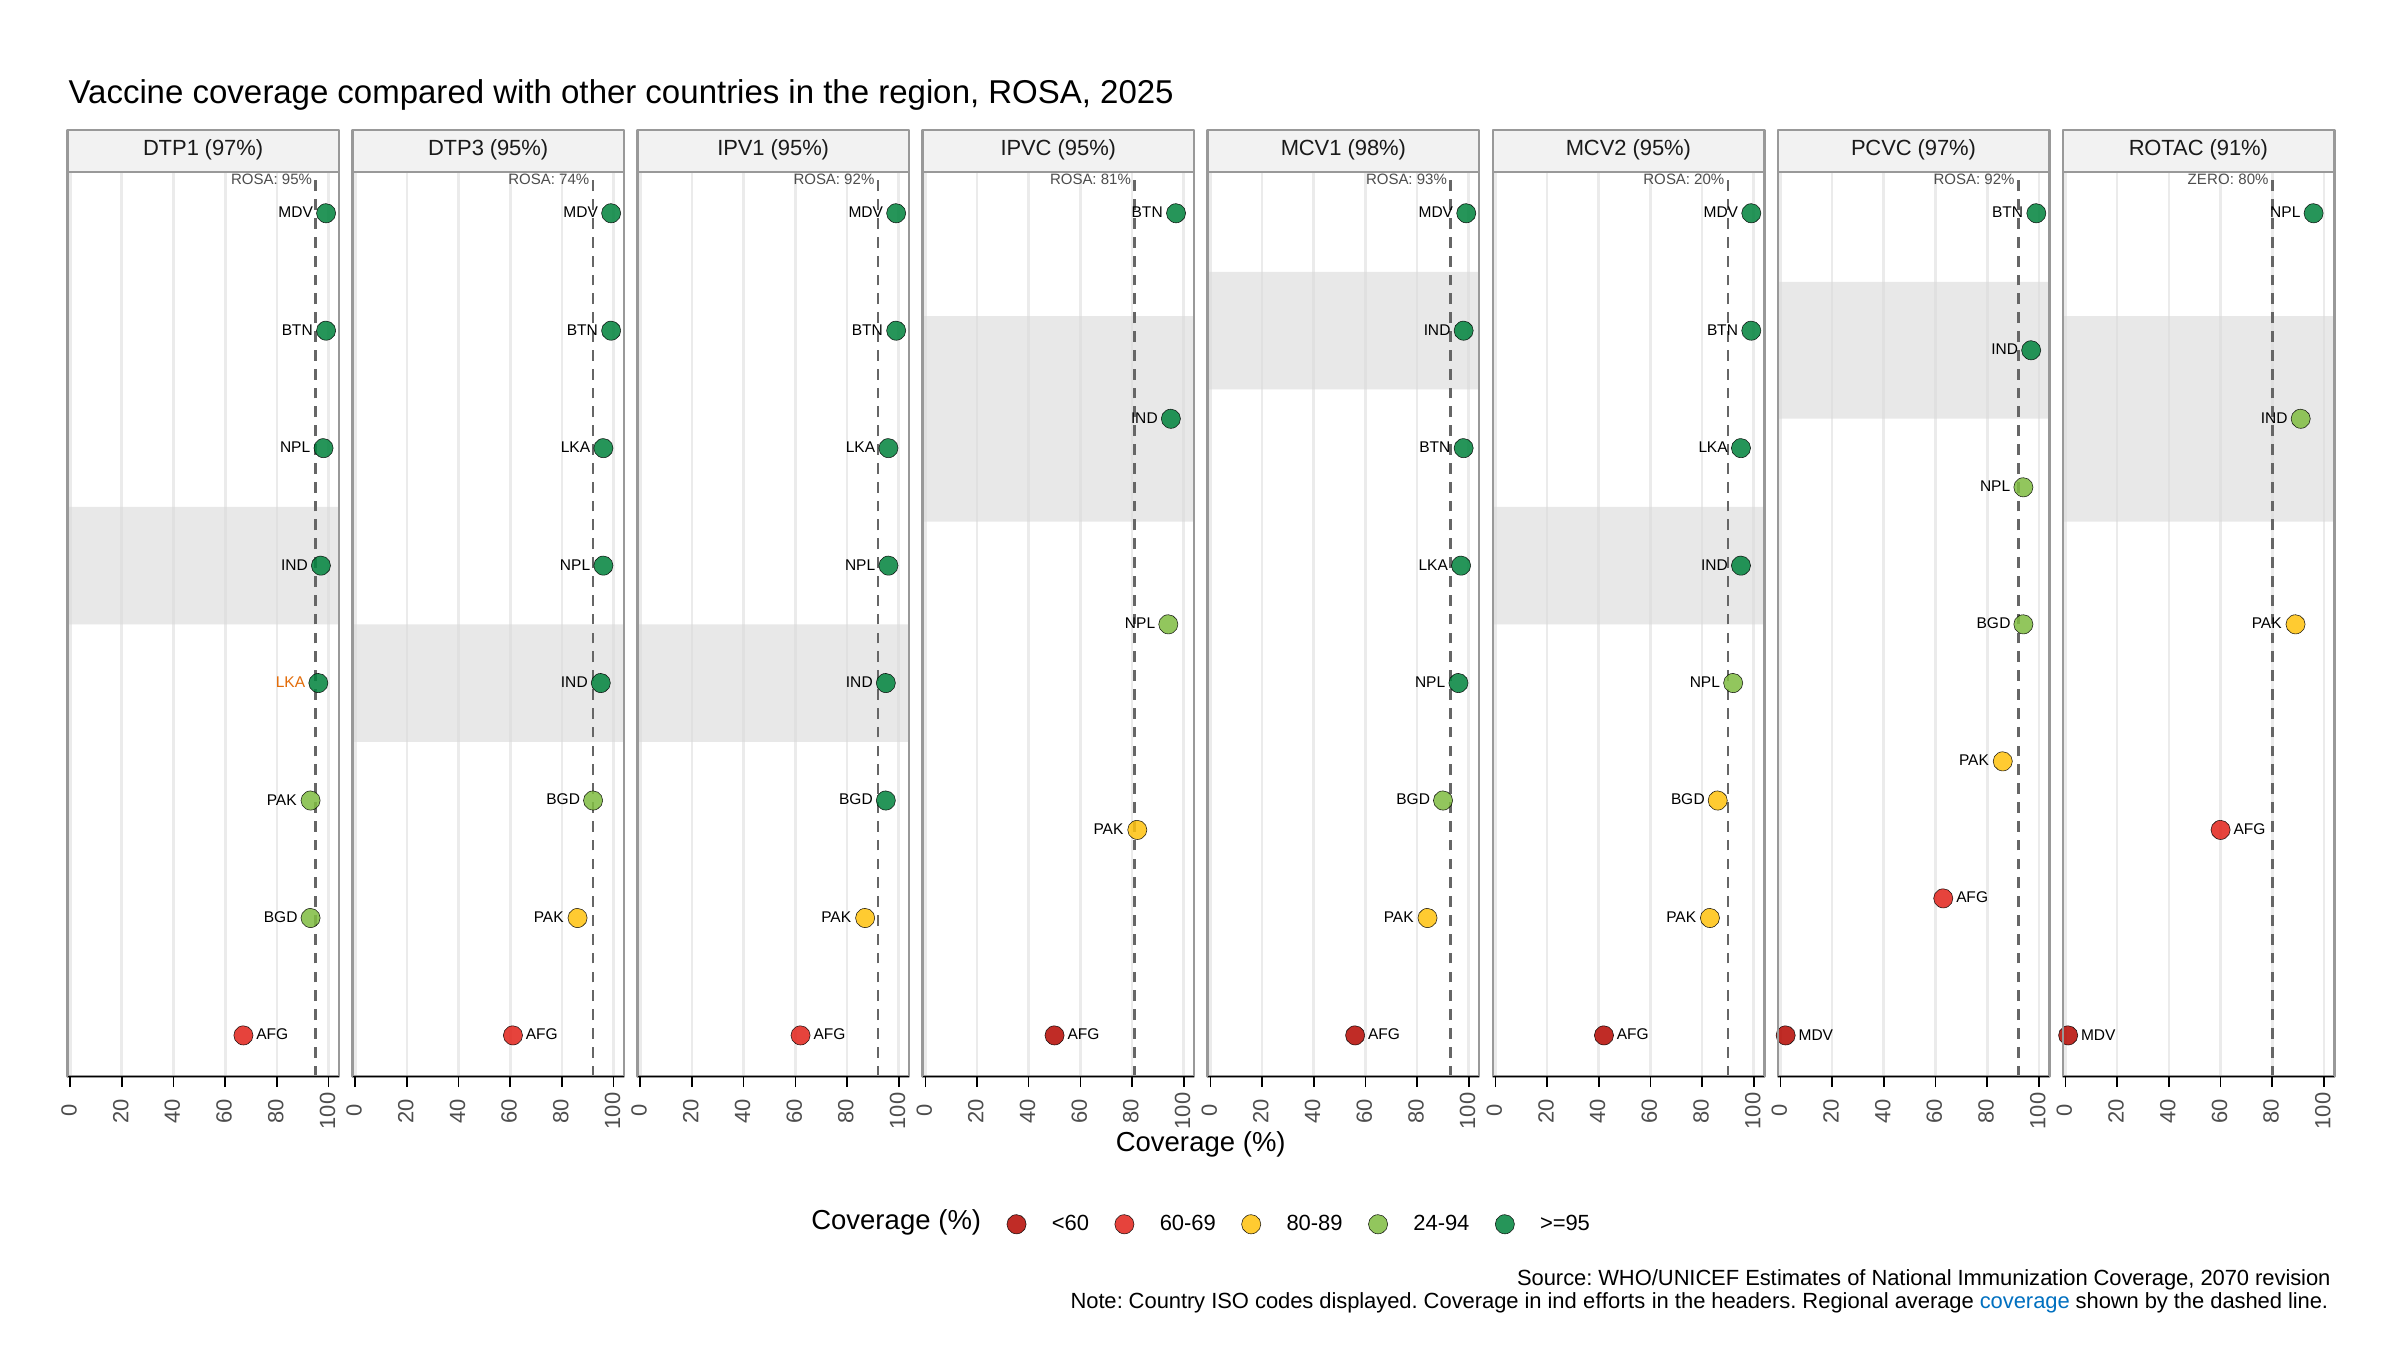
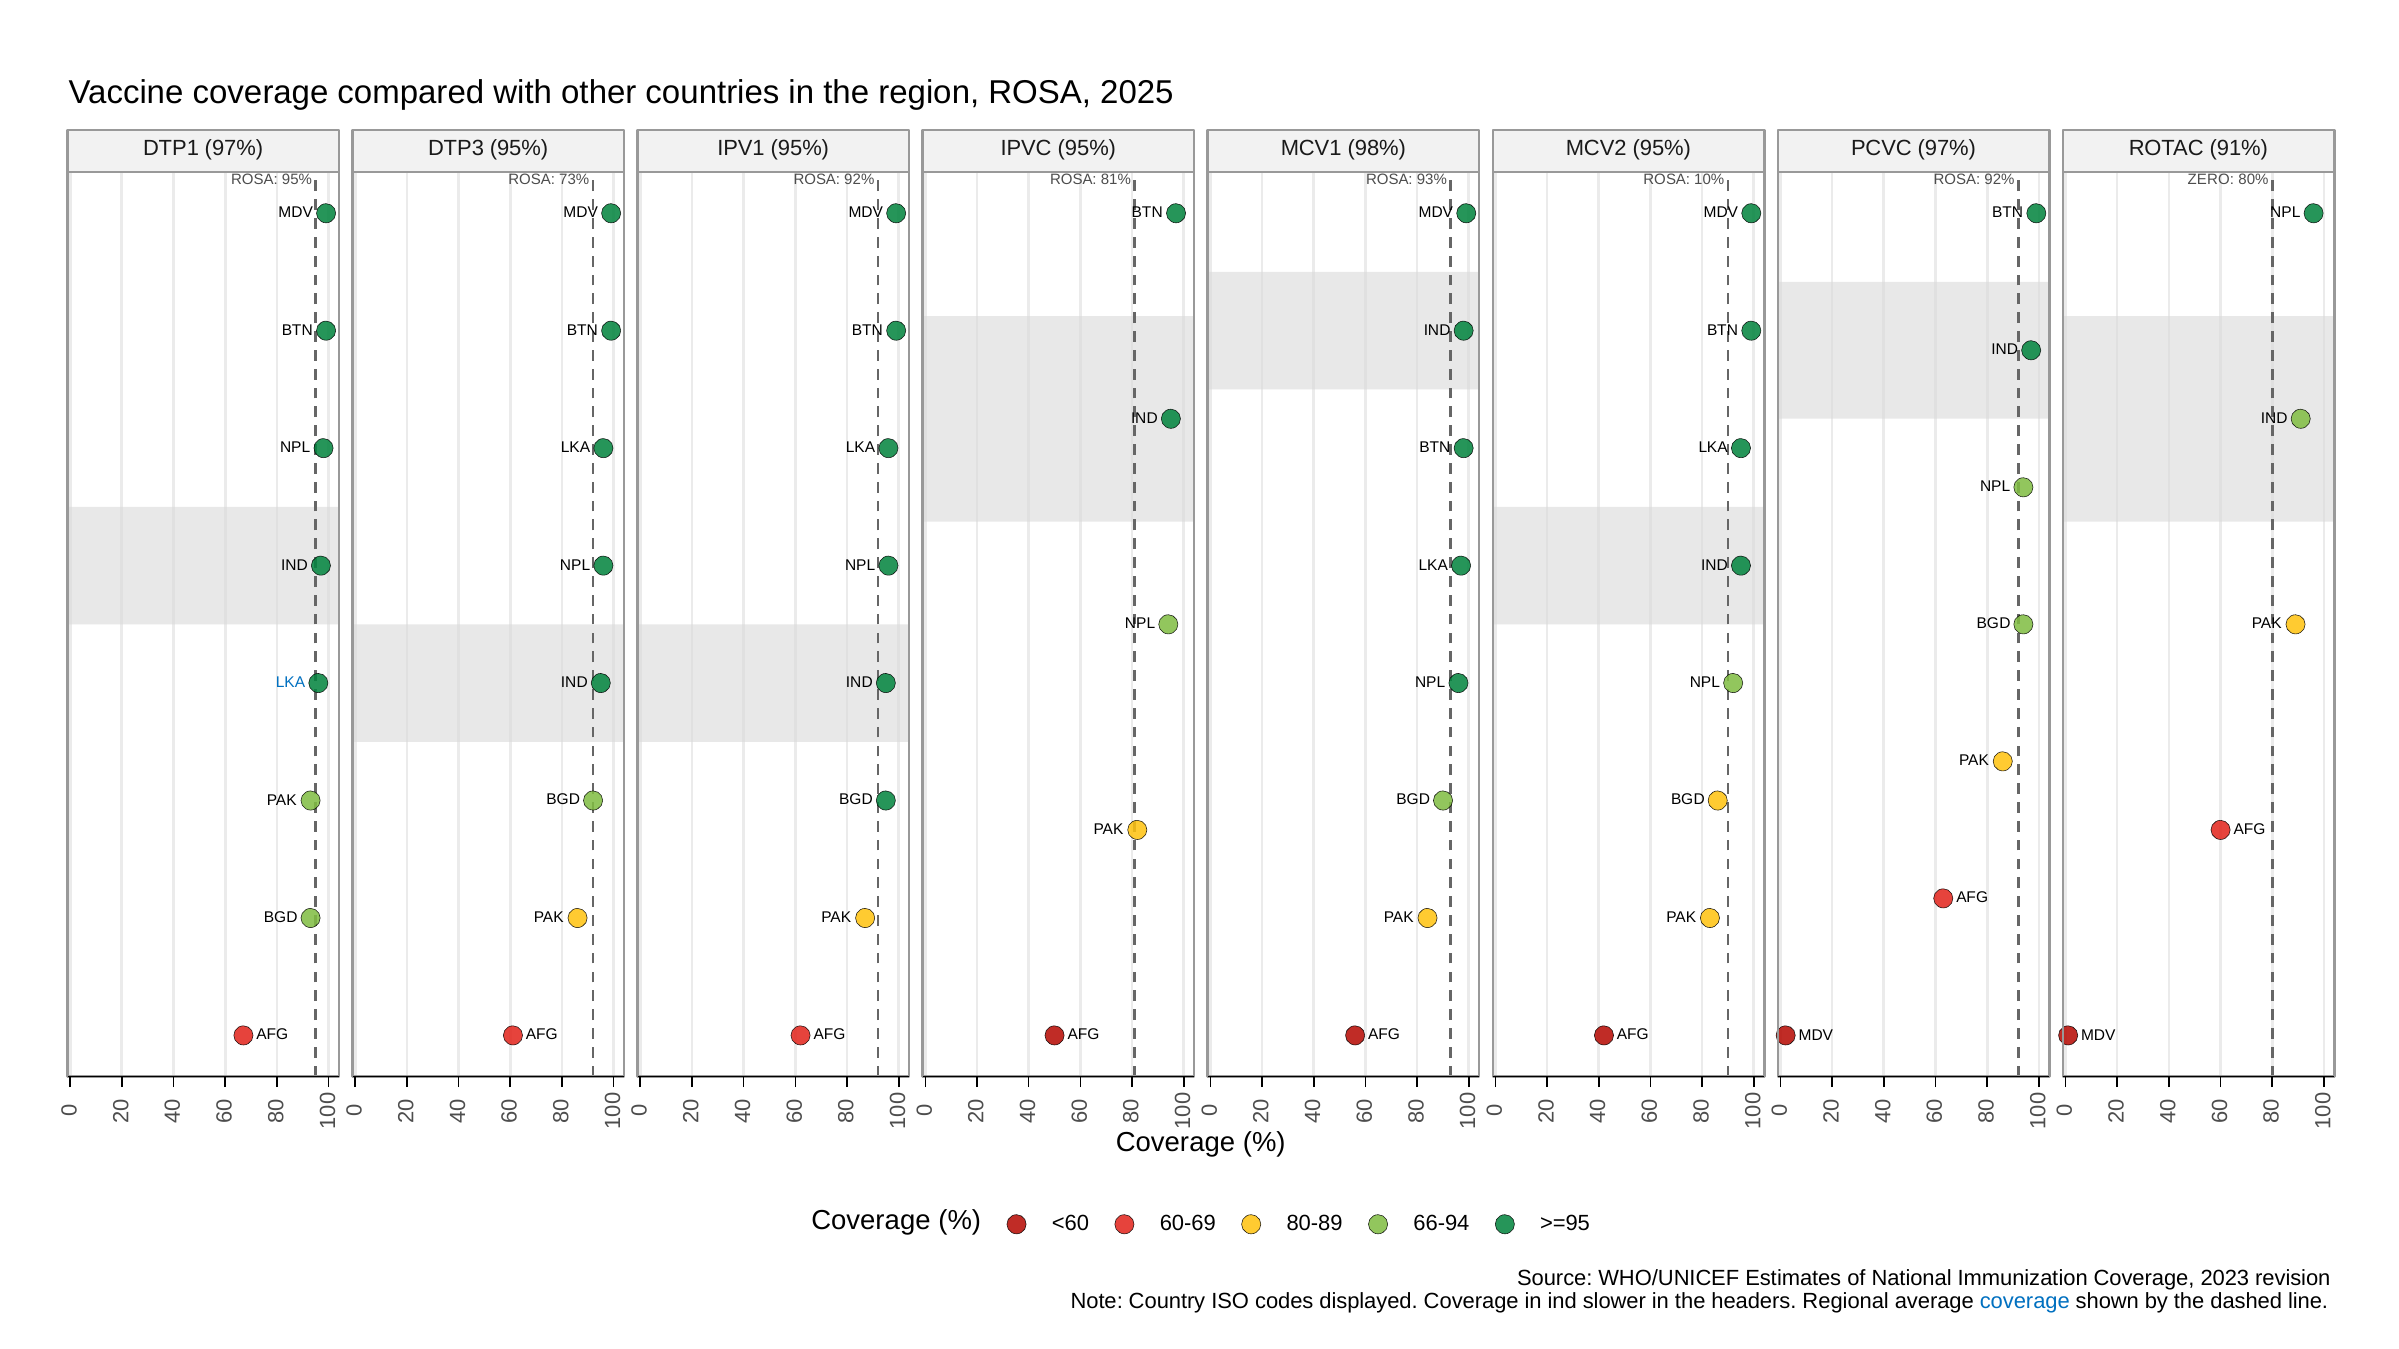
74%: 74% -> 73% (574, 180)
20%: 20% -> 10% (1709, 180)
LKA colour: orange -> blue (290, 683)
24-94: 24-94 -> 66-94 (1441, 1224)
2070: 2070 -> 2023 (2225, 1278)
efforts: efforts -> slower (1614, 1302)
